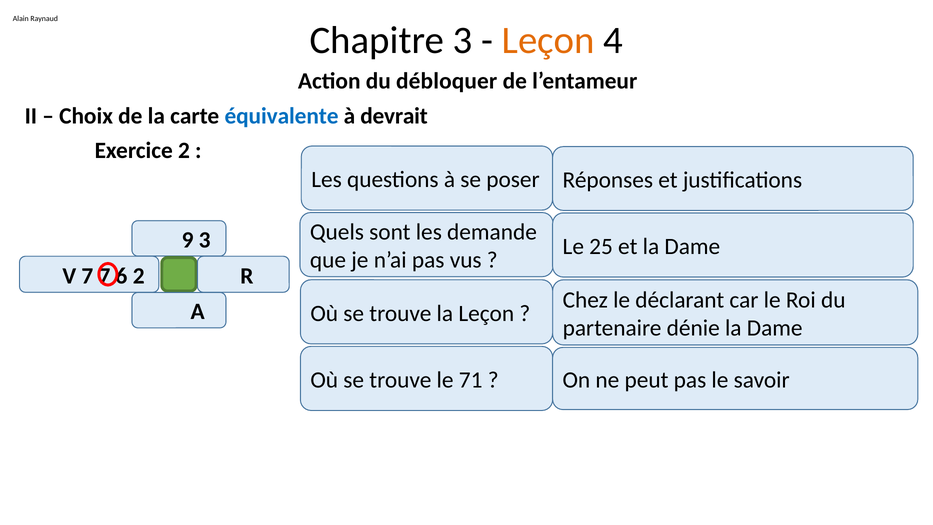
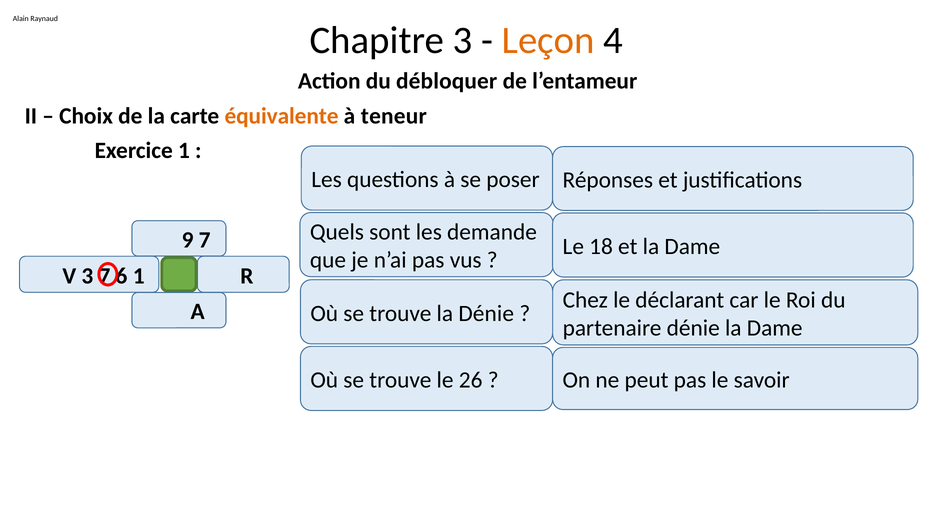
équivalente colour: blue -> orange (282, 116)
devrait: devrait -> teneur (394, 116)
Exercice 2: 2 -> 1 (184, 151)
3: 3 -> 7 (205, 240)
25: 25 -> 18 (601, 246)
7: 7 -> 3 (87, 276)
2: 2 -> 1 (139, 276)
la Leçon: Leçon -> Dénie (486, 313)
71: 71 -> 26 (471, 380)
